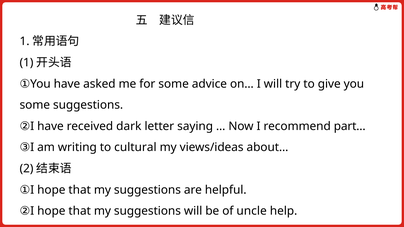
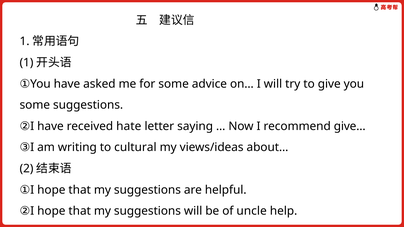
dark: dark -> hate (129, 126)
part…: part… -> give… (350, 126)
